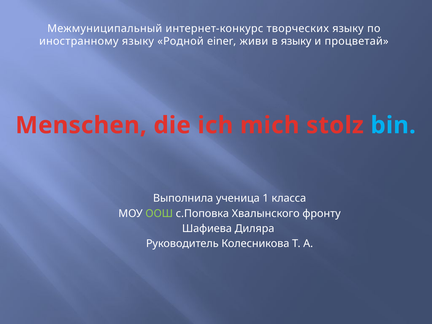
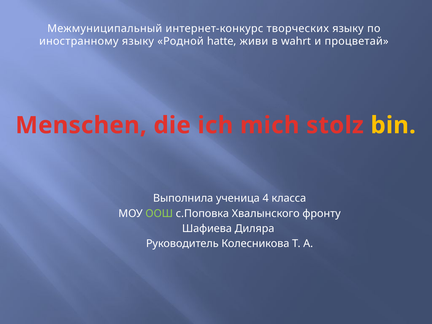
einer: einer -> hatte (222, 41)
в языку: языку -> wahrt (296, 41)
bin colour: light blue -> yellow (393, 125)
1: 1 -> 4 (266, 198)
